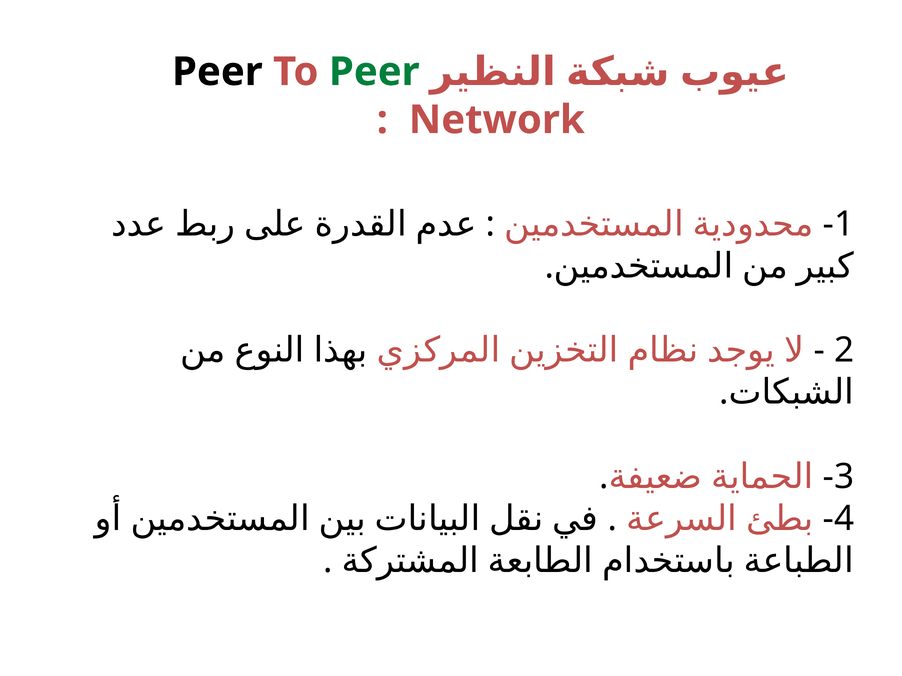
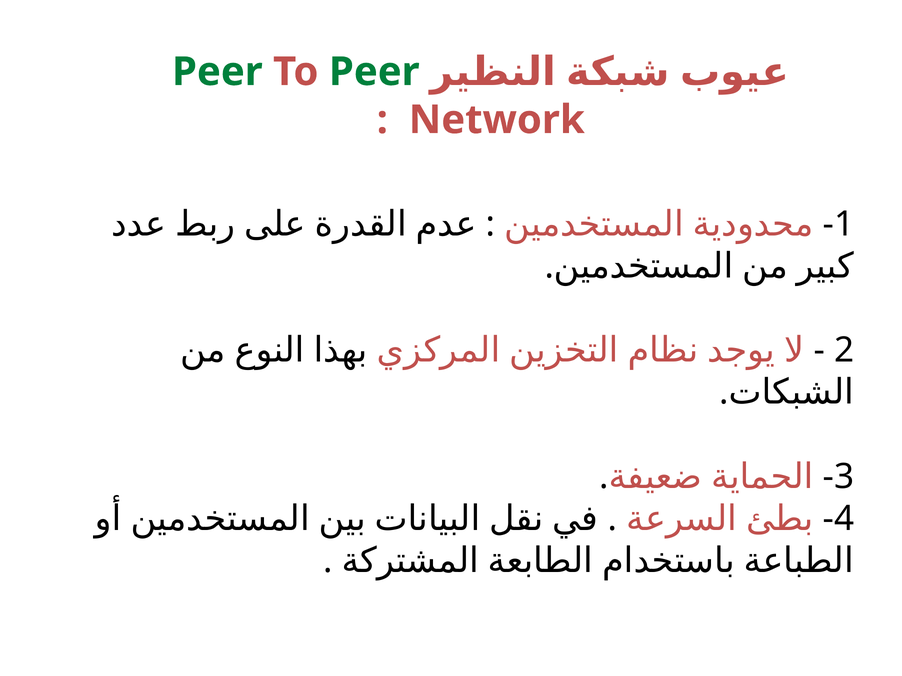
Peer colour: black -> green (217, 72)
